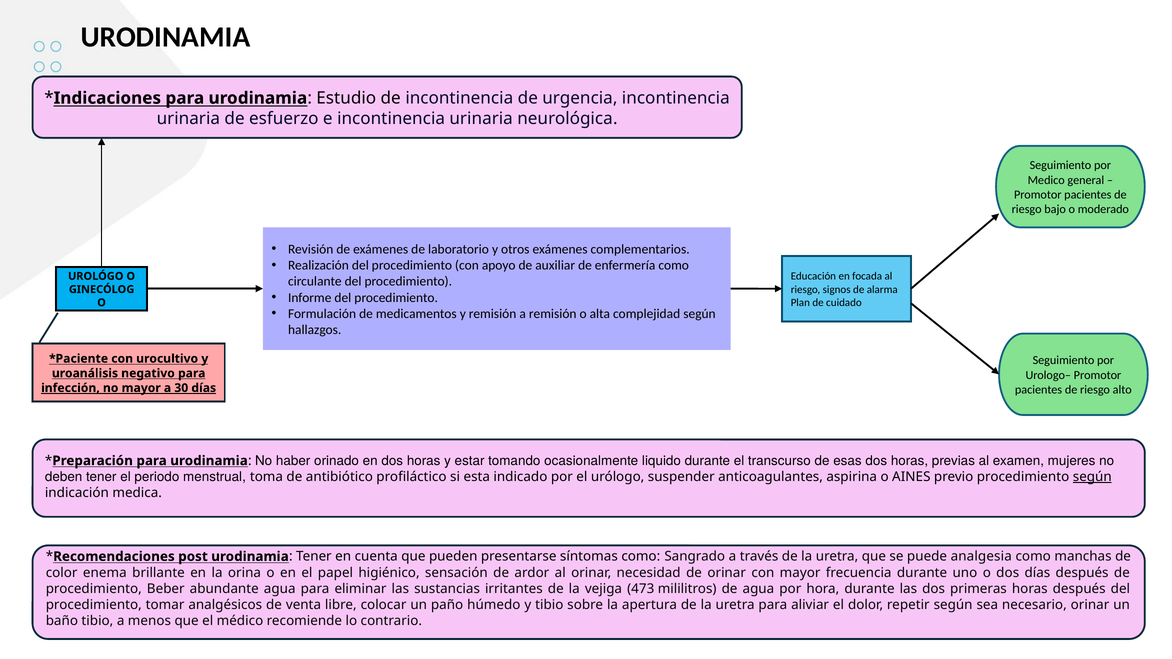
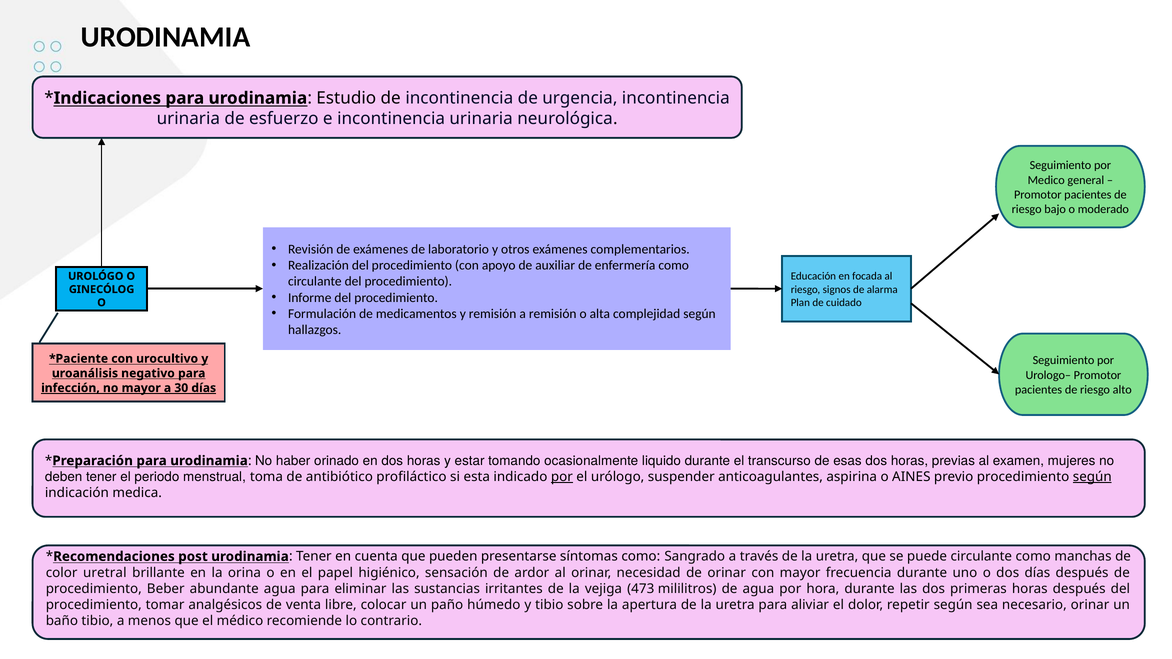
por underline: none -> present (562, 477)
puede analgesia: analgesia -> circulante (981, 557)
enema: enema -> uretral (105, 573)
